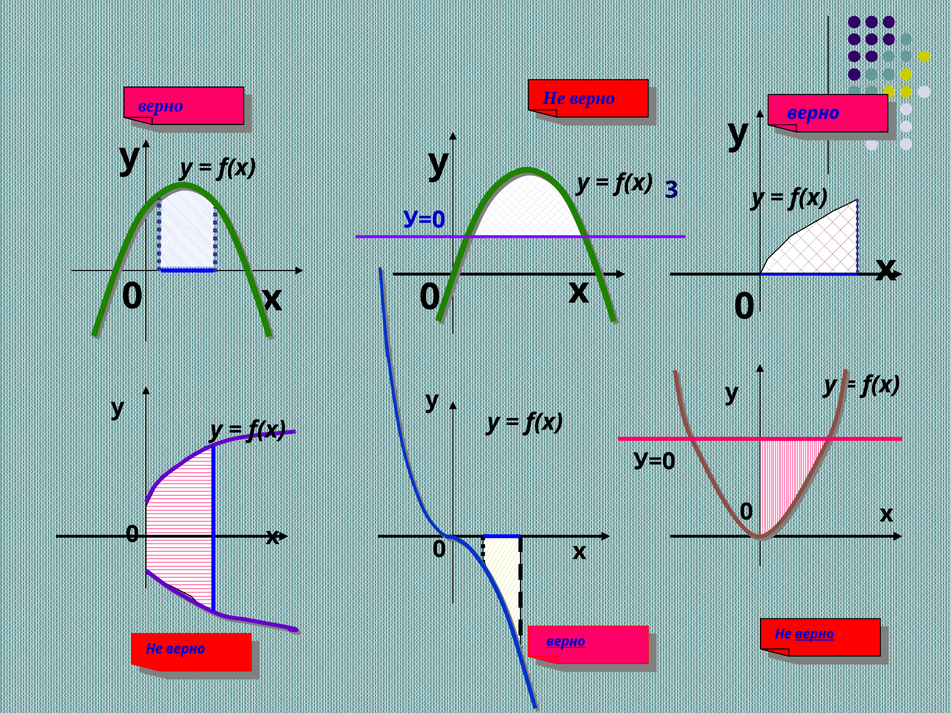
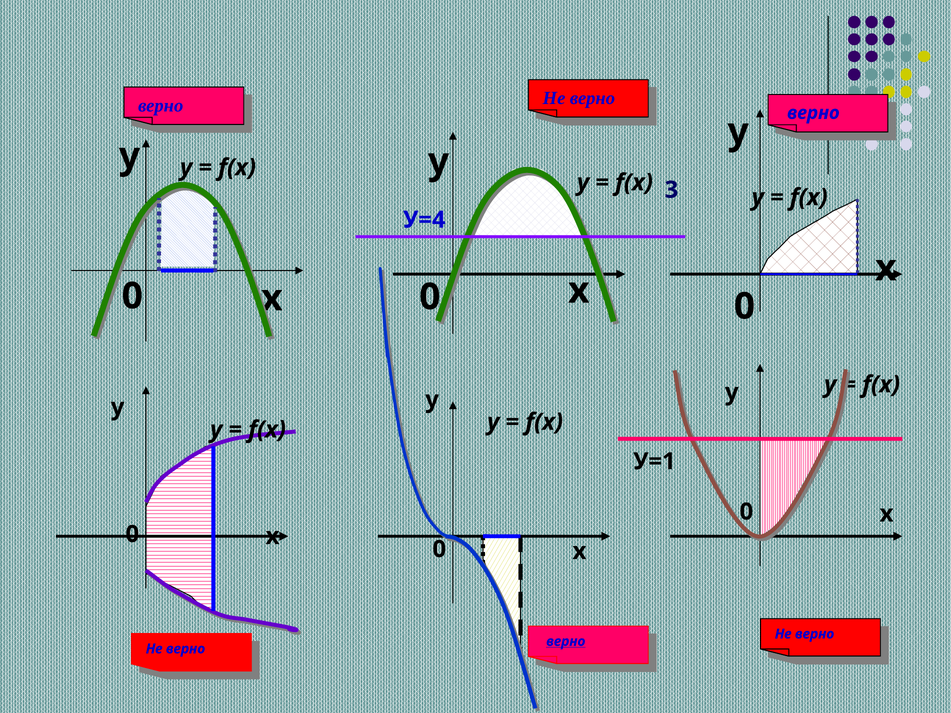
У=0: У=0 -> У=4 (424, 220)
У=0: У=0 -> У=1 (654, 462)
верно underline: present -> none (815, 634)
